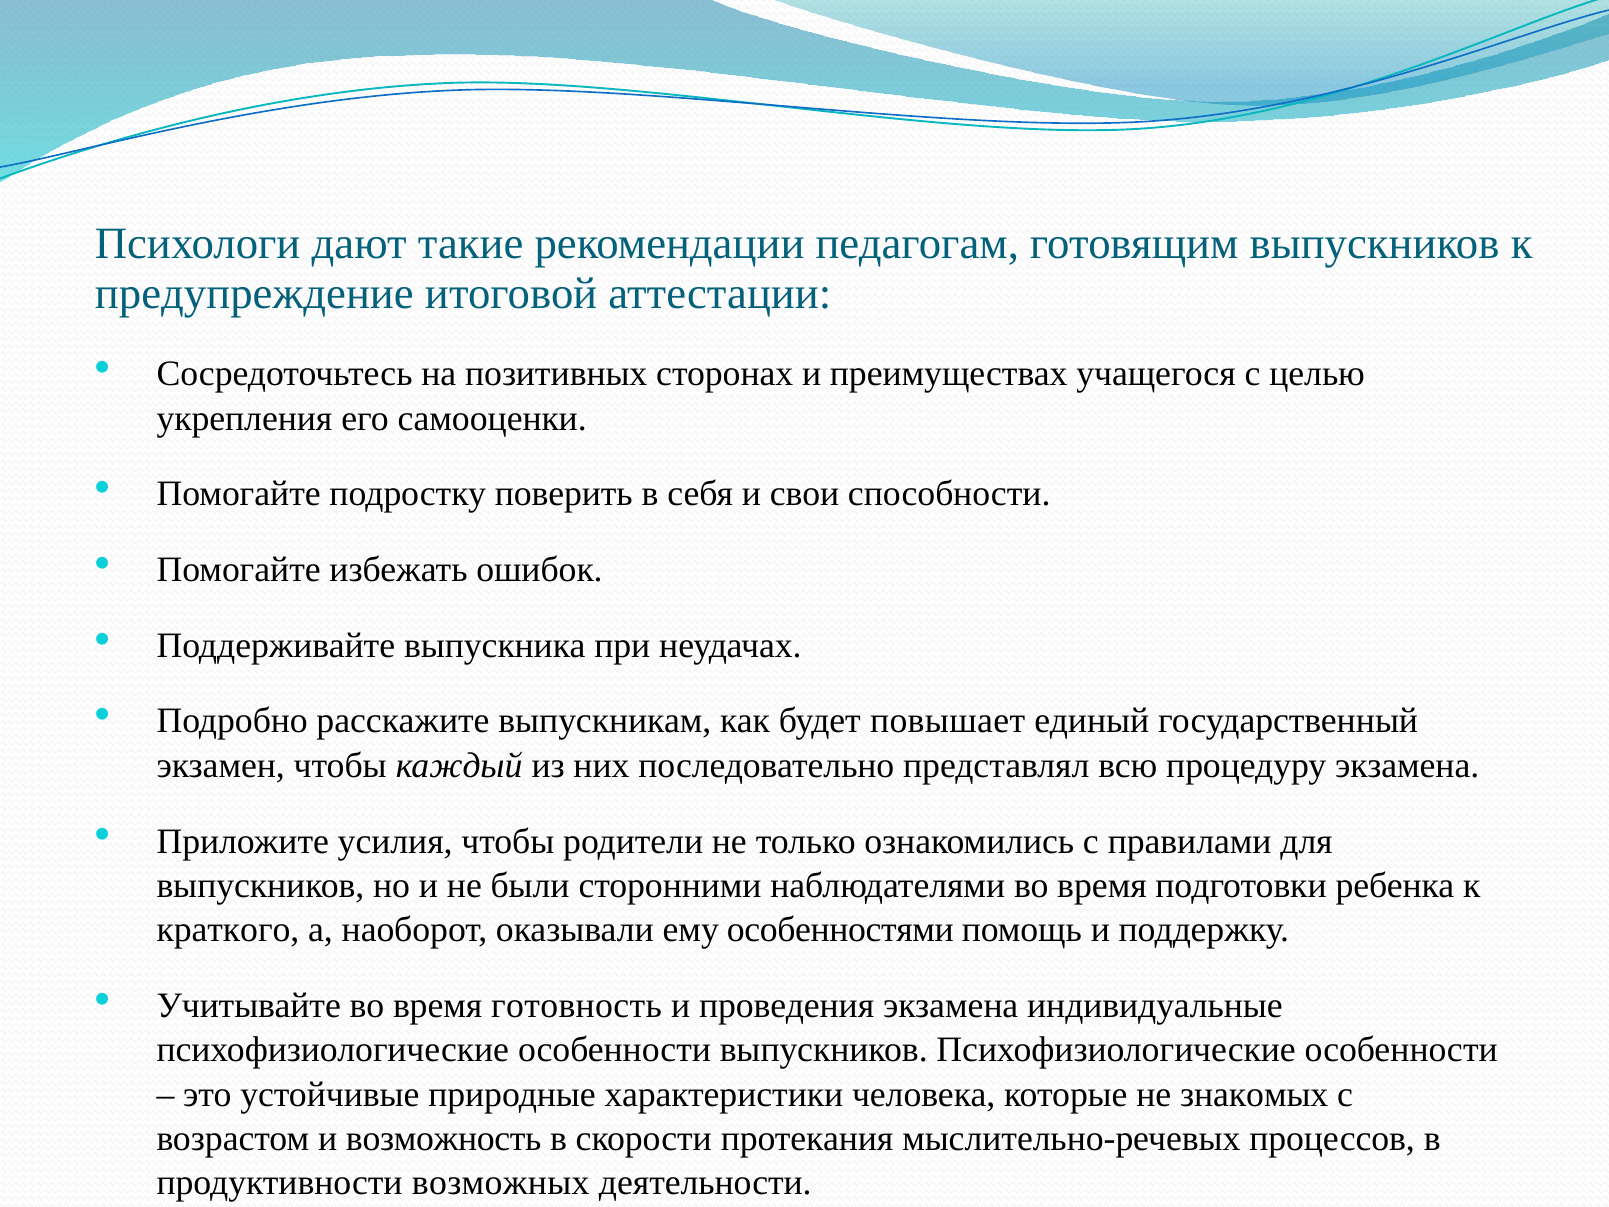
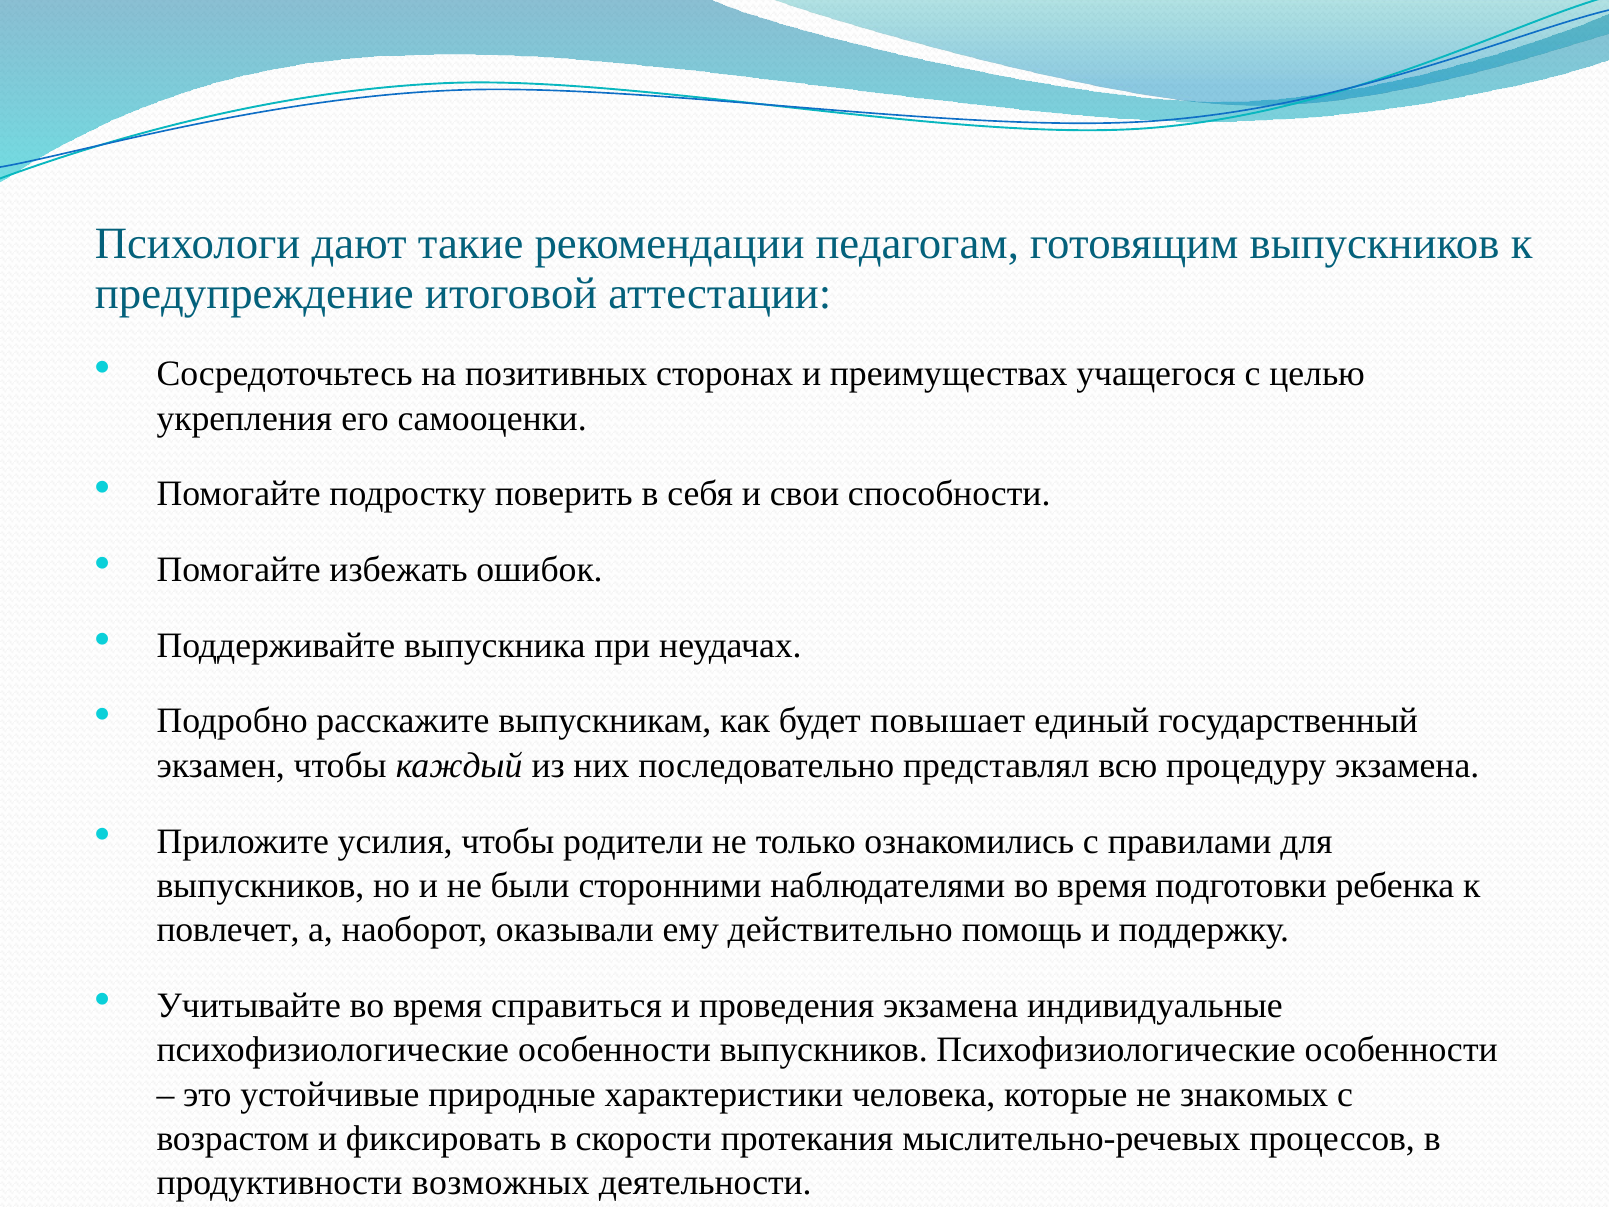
краткого: краткого -> повлечет (228, 930)
особенностями: особенностями -> действительно (840, 930)
готовность: готовность -> справиться (577, 1005)
возможность: возможность -> фиксировать (444, 1138)
